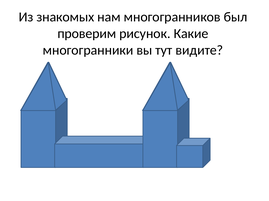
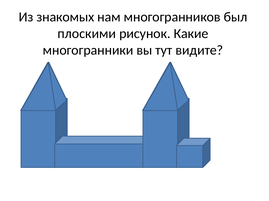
проверим: проверим -> плоскими (87, 34)
